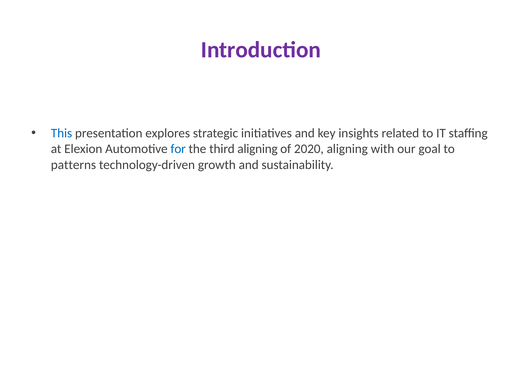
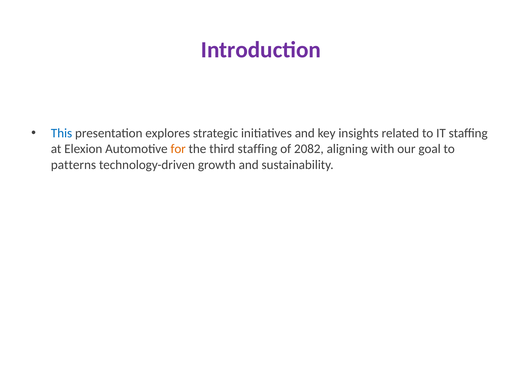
for colour: blue -> orange (178, 149)
third aligning: aligning -> staffing (257, 149)
2020: 2020 -> 2082 (309, 149)
